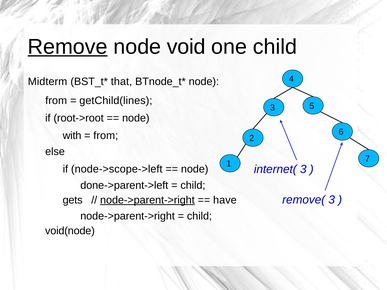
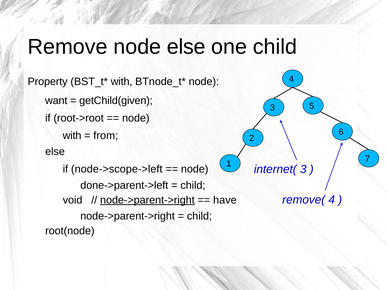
Remove underline: present -> none (68, 47)
node void: void -> else (186, 47)
Midterm: Midterm -> Property (48, 82)
that: that -> with (122, 82)
from: from -> want (56, 101)
getChild(lines: getChild(lines -> getChild(given (116, 101)
remove( 3: 3 -> 4 (332, 200)
gets: gets -> void (73, 200)
void(node: void(node -> root(node (70, 231)
